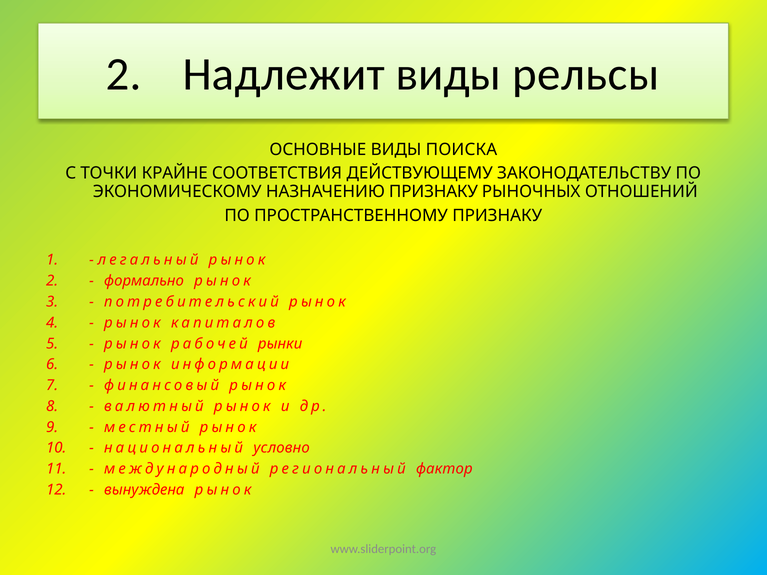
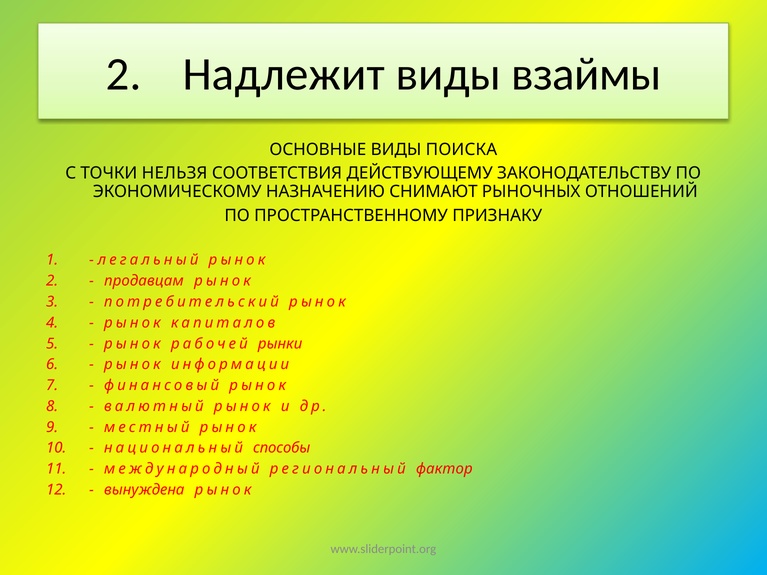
рельсы: рельсы -> взаймы (586, 74)
КРАЙНЕ: КРАЙНЕ -> НЕЛЬЗЯ (175, 173)
НАЗНАЧЕНИЮ ПРИЗНАКУ: ПРИЗНАКУ -> СНИМАЮТ (433, 192)
формально: формально -> продавцам (144, 281)
условно: условно -> способы (282, 448)
